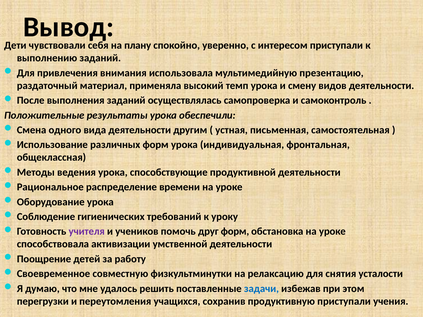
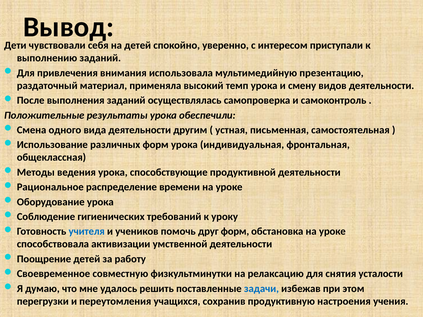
на плану: плану -> детей (138, 46)
учителя colour: purple -> blue (87, 232)
продуктивную приступали: приступали -> настроения (344, 301)
